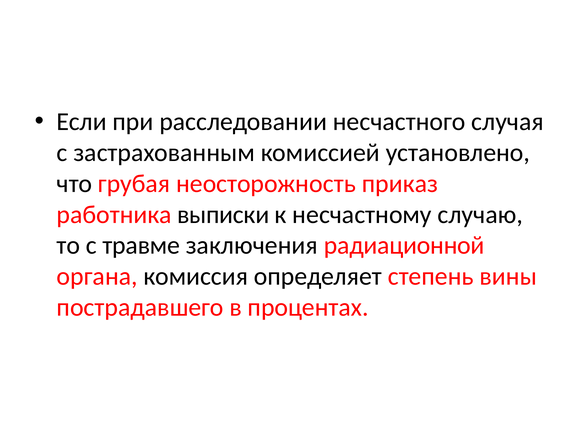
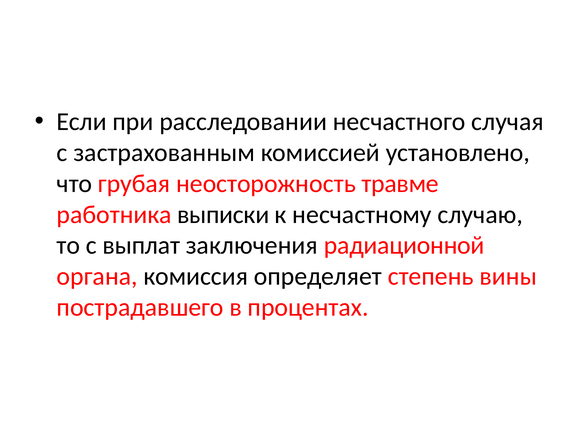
приказ: приказ -> травме (400, 184)
травме: травме -> выплат (141, 246)
